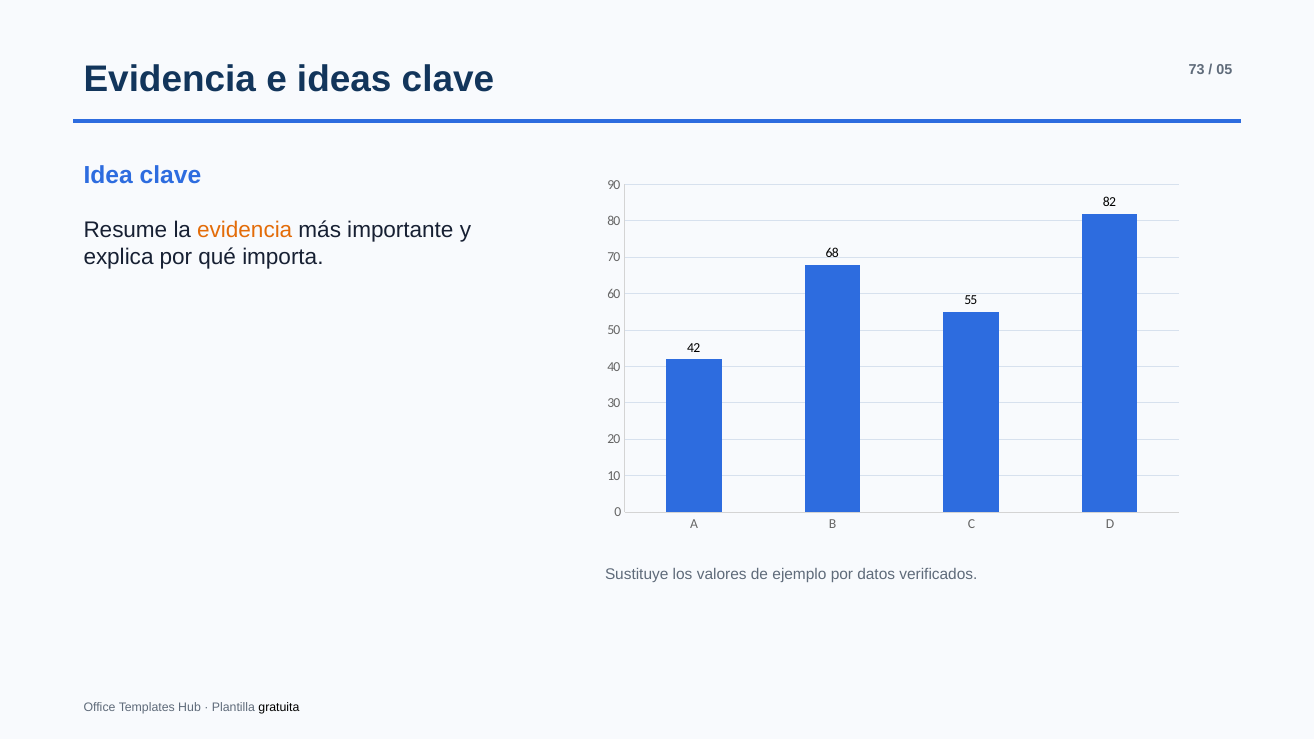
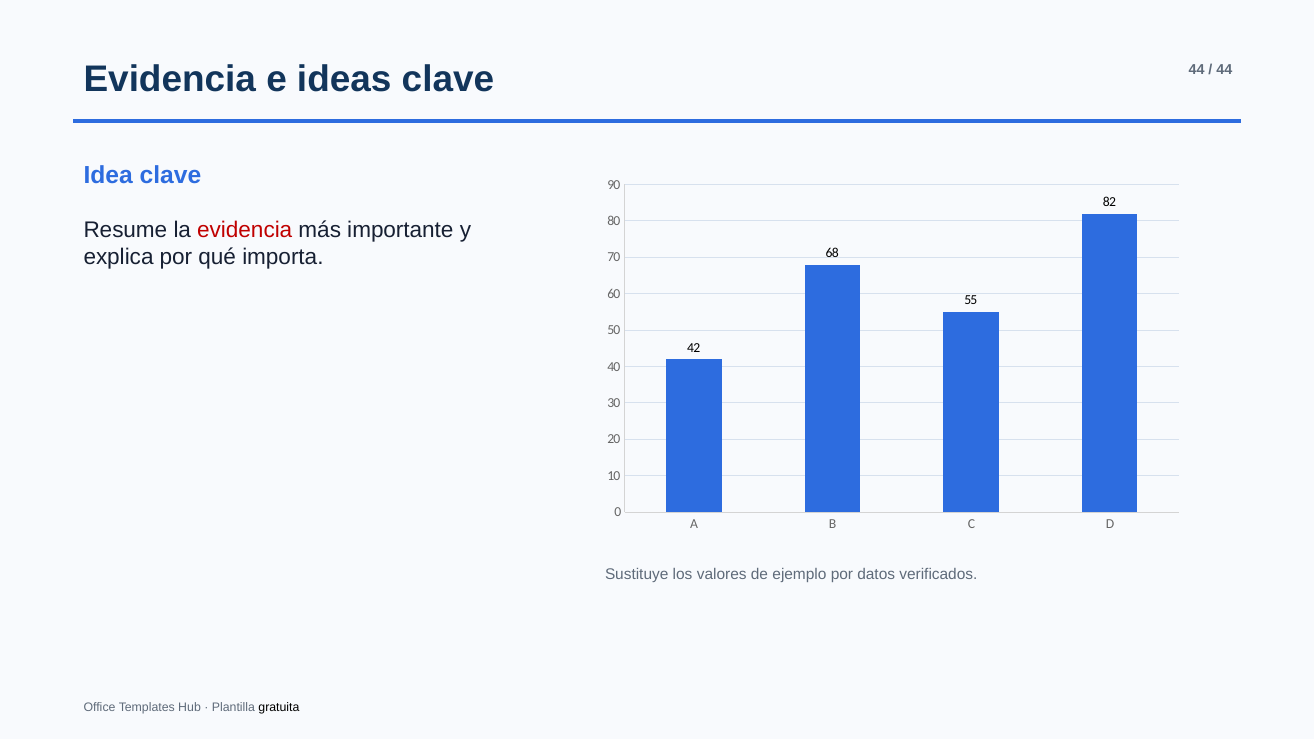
clave 73: 73 -> 44 (1197, 70)
05: 05 -> 44 (1224, 70)
evidencia colour: orange -> red (245, 230)
